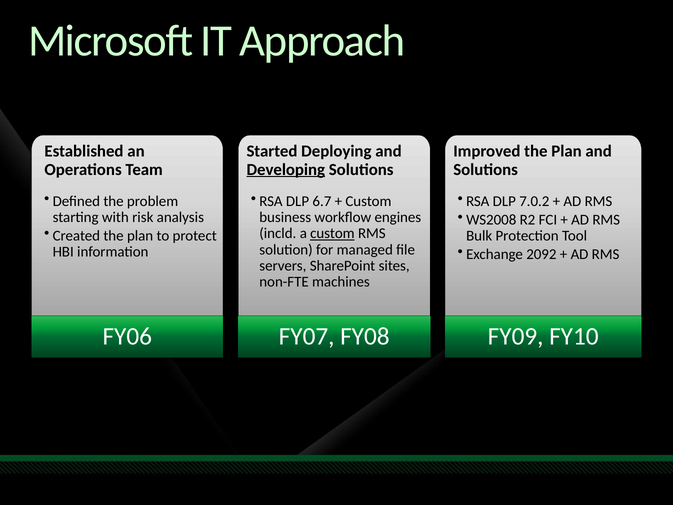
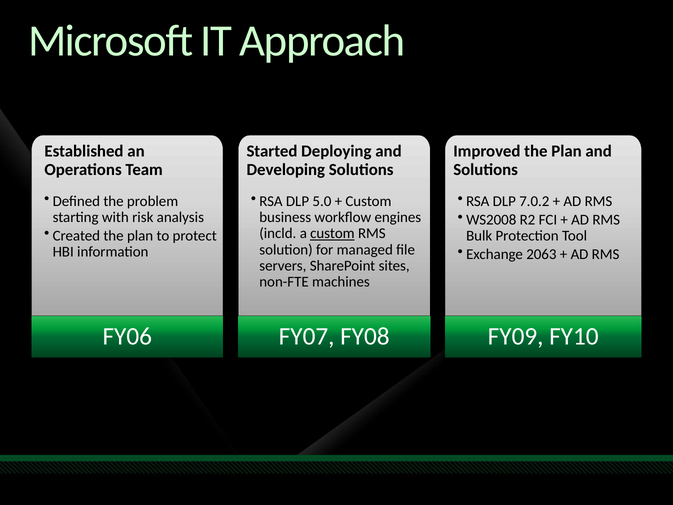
Developing underline: present -> none (286, 169)
6.7: 6.7 -> 5.0 (322, 201)
2092: 2092 -> 2063 (541, 254)
